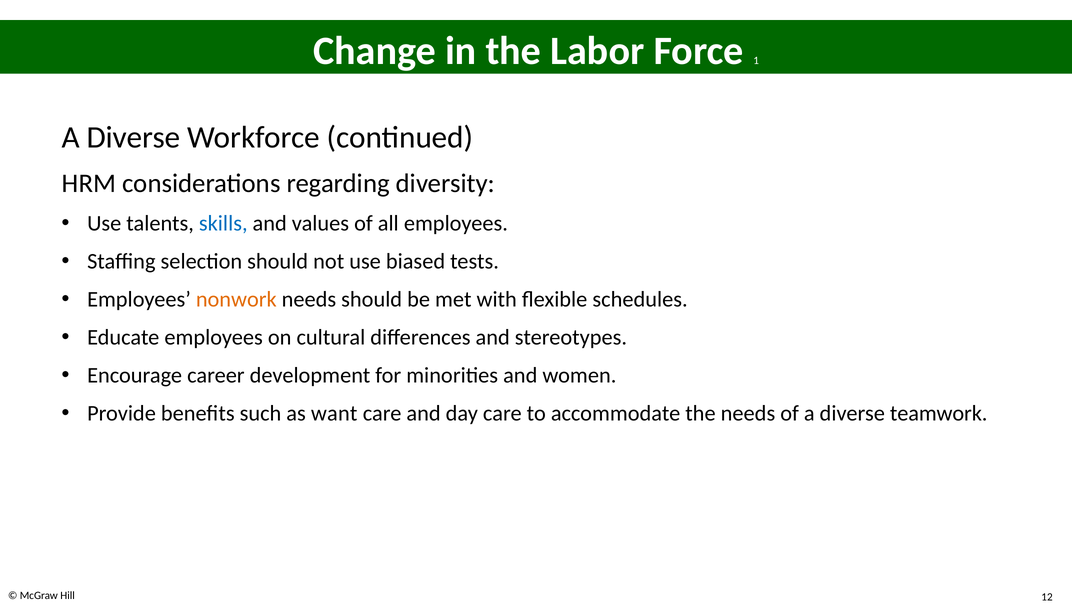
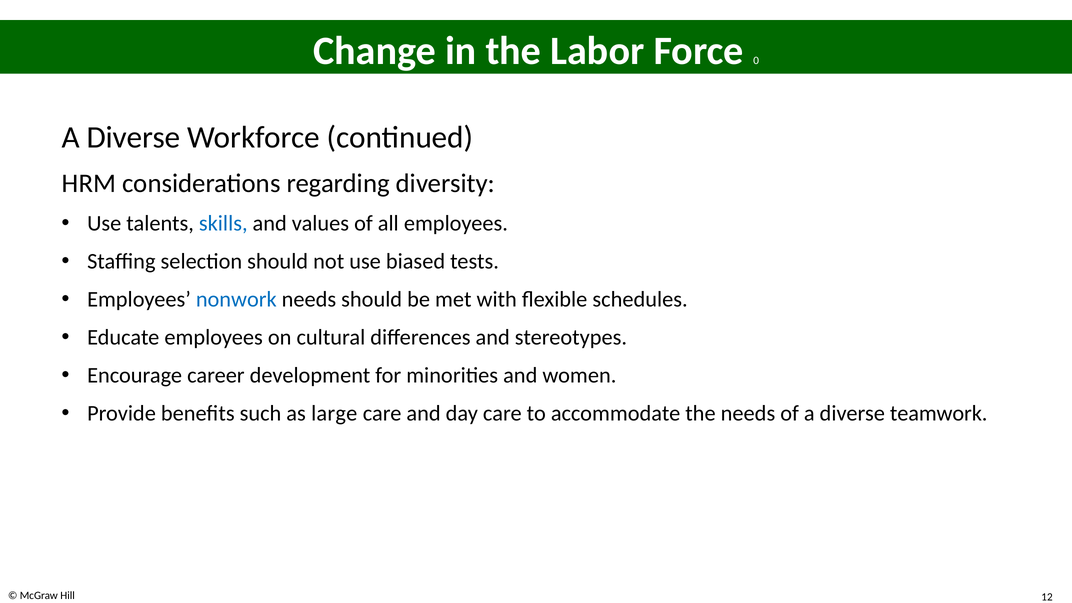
1: 1 -> 0 (756, 61)
nonwork colour: orange -> blue (236, 300)
want: want -> large (334, 413)
